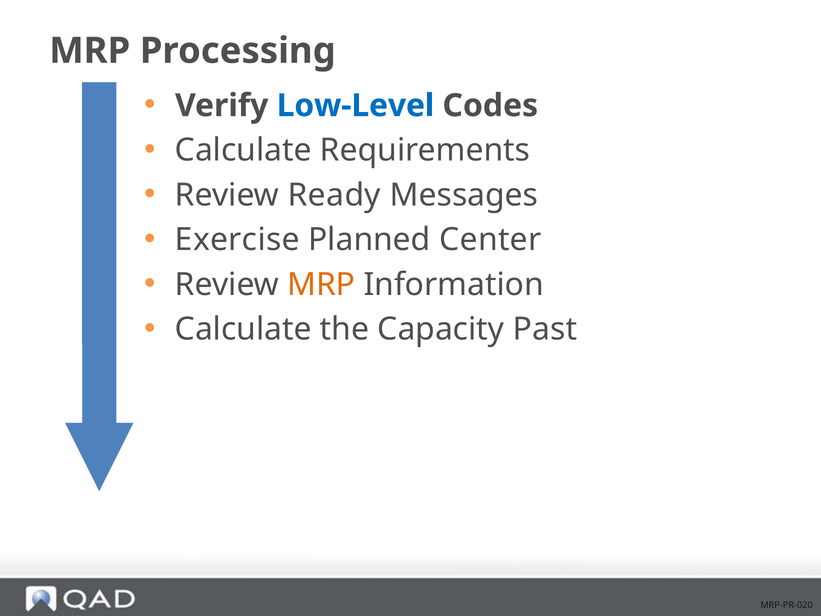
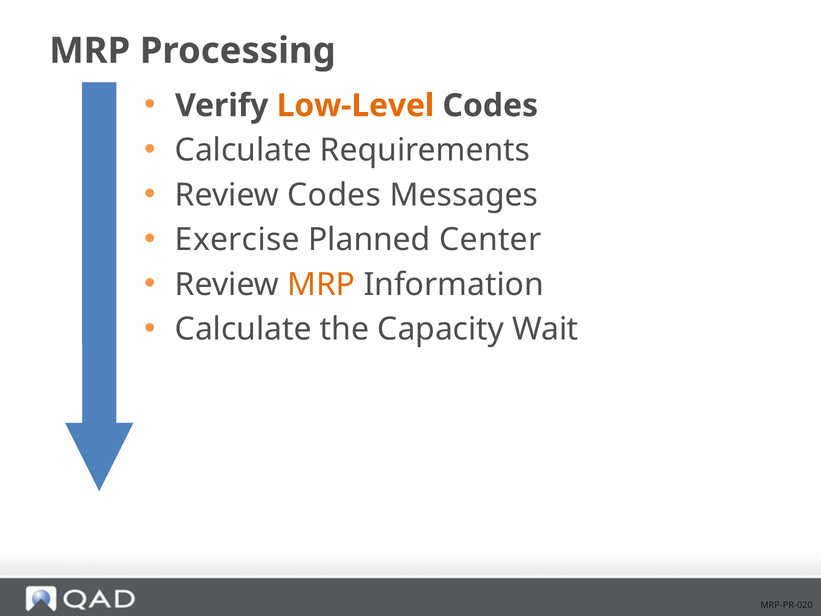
Low-Level colour: blue -> orange (355, 106)
Review Ready: Ready -> Codes (334, 195)
Past: Past -> Wait (545, 329)
